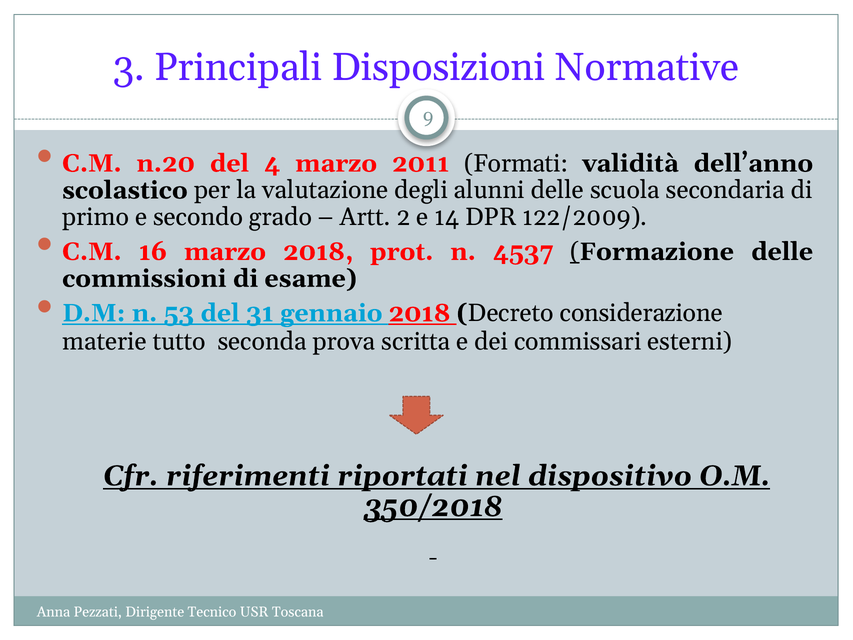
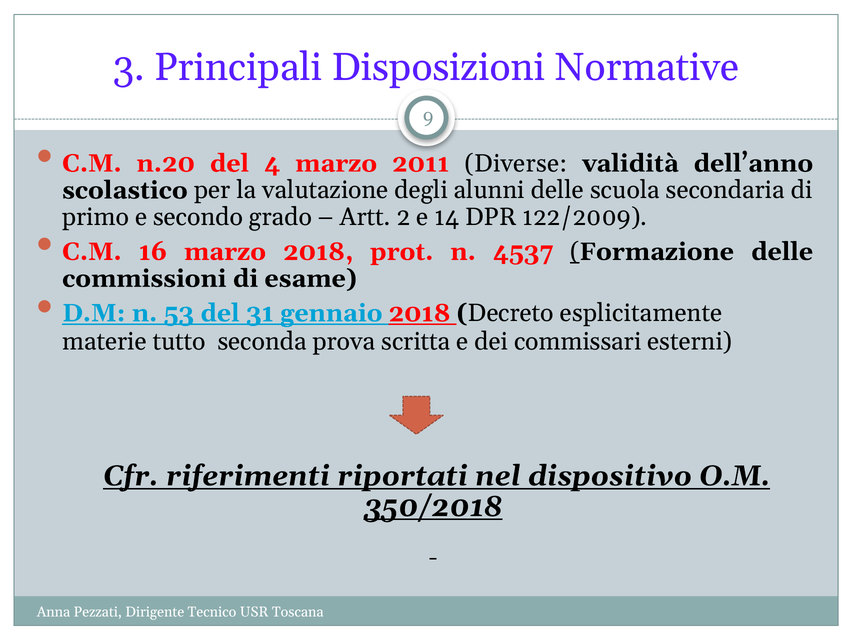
Formati: Formati -> Diverse (516, 163)
considerazione: considerazione -> esplicitamente (641, 313)
